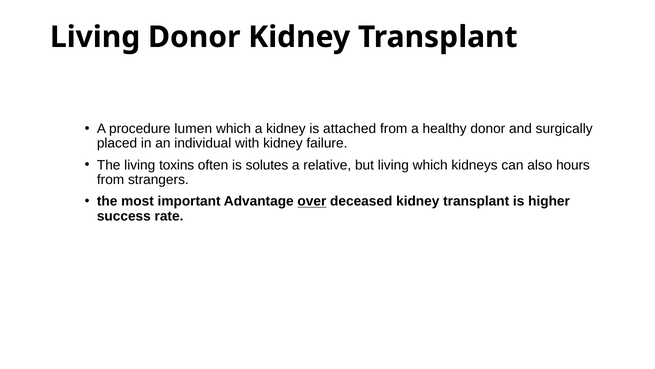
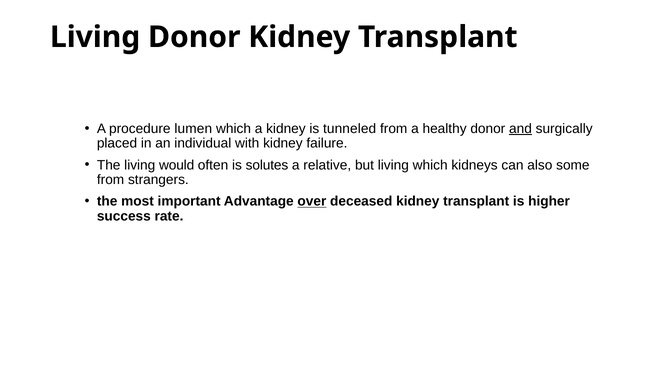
attached: attached -> tunneled (350, 128)
and underline: none -> present (520, 128)
toxins: toxins -> would (177, 165)
hours: hours -> some (573, 165)
